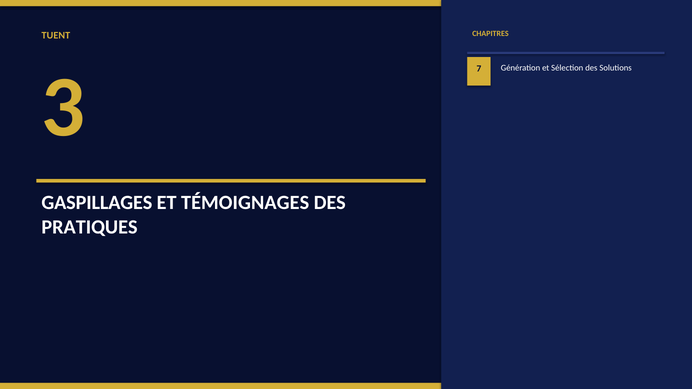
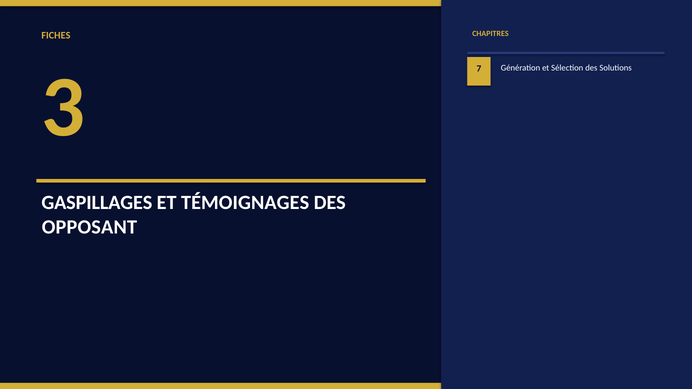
TUENT: TUENT -> FICHES (56, 35)
PRATIQUES: PRATIQUES -> OPPOSANT (89, 227)
